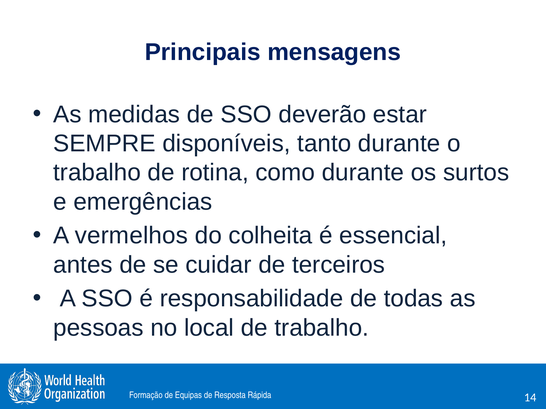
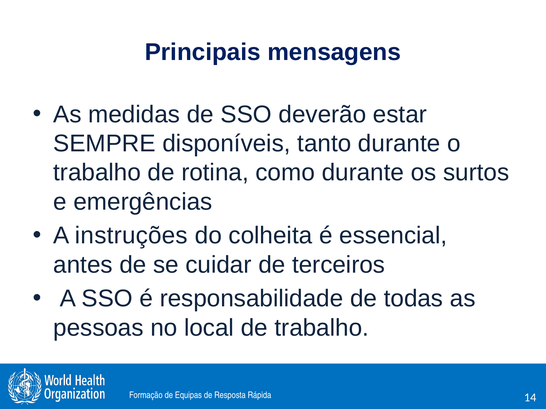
vermelhos: vermelhos -> instruções (131, 236)
